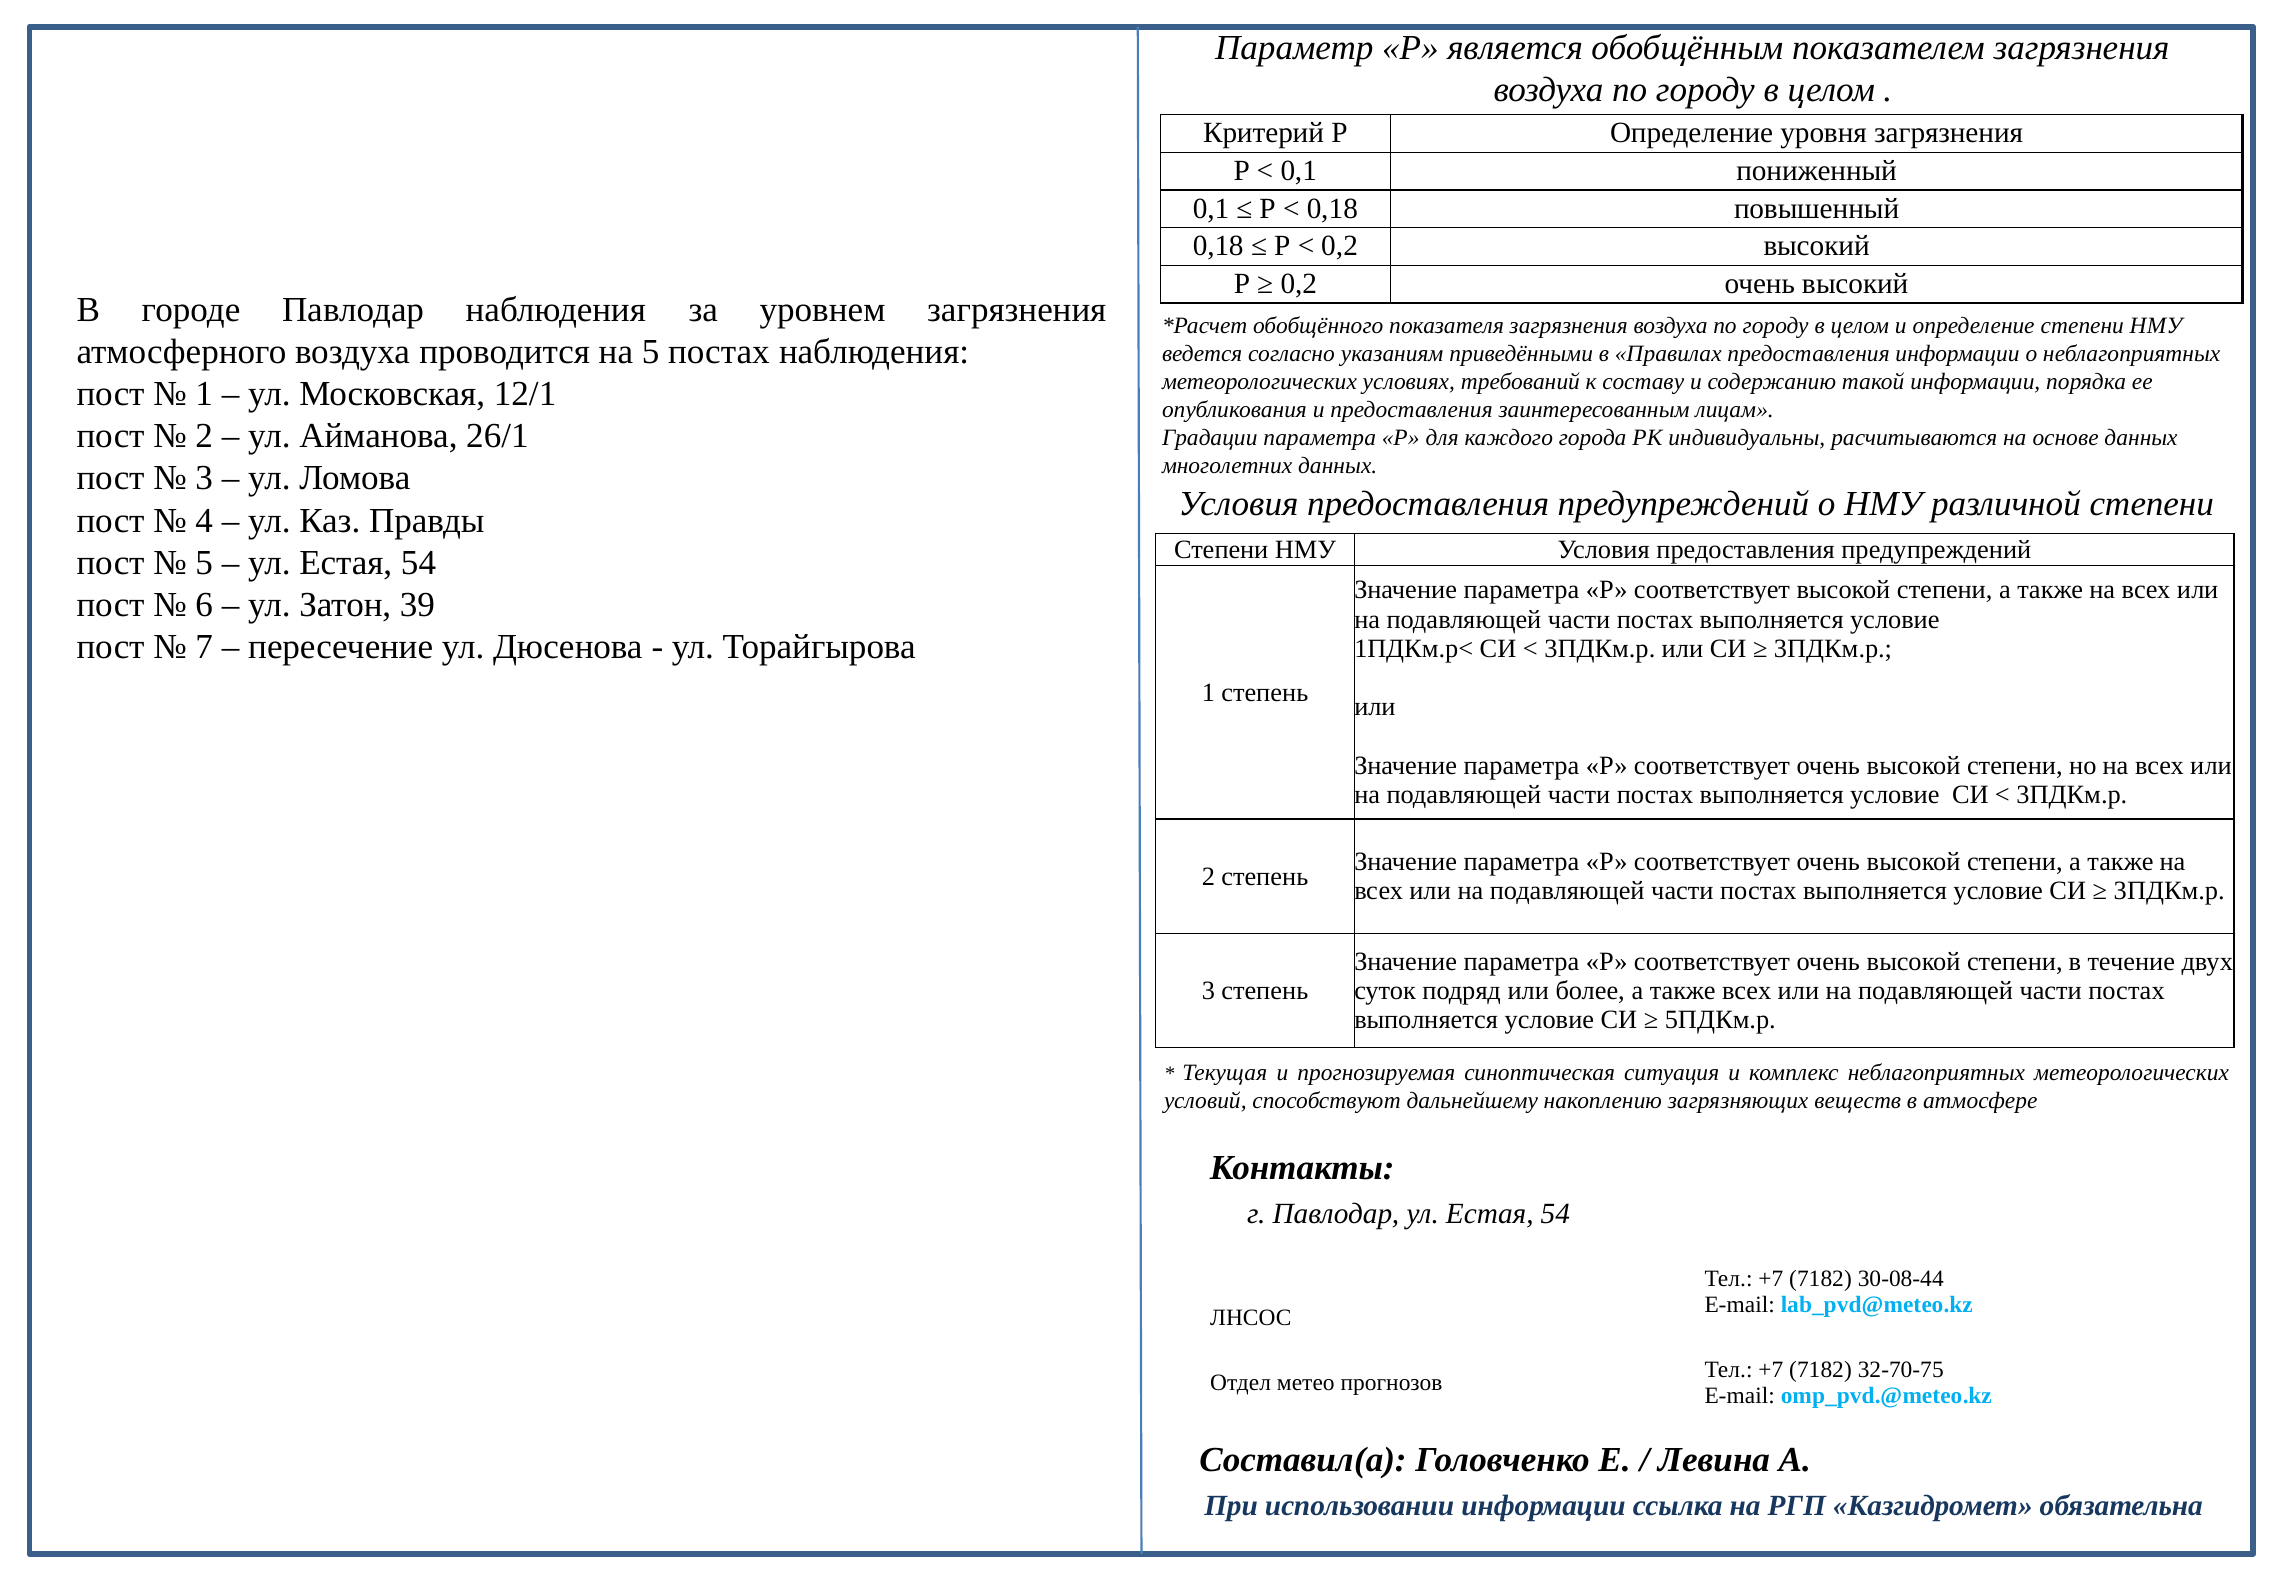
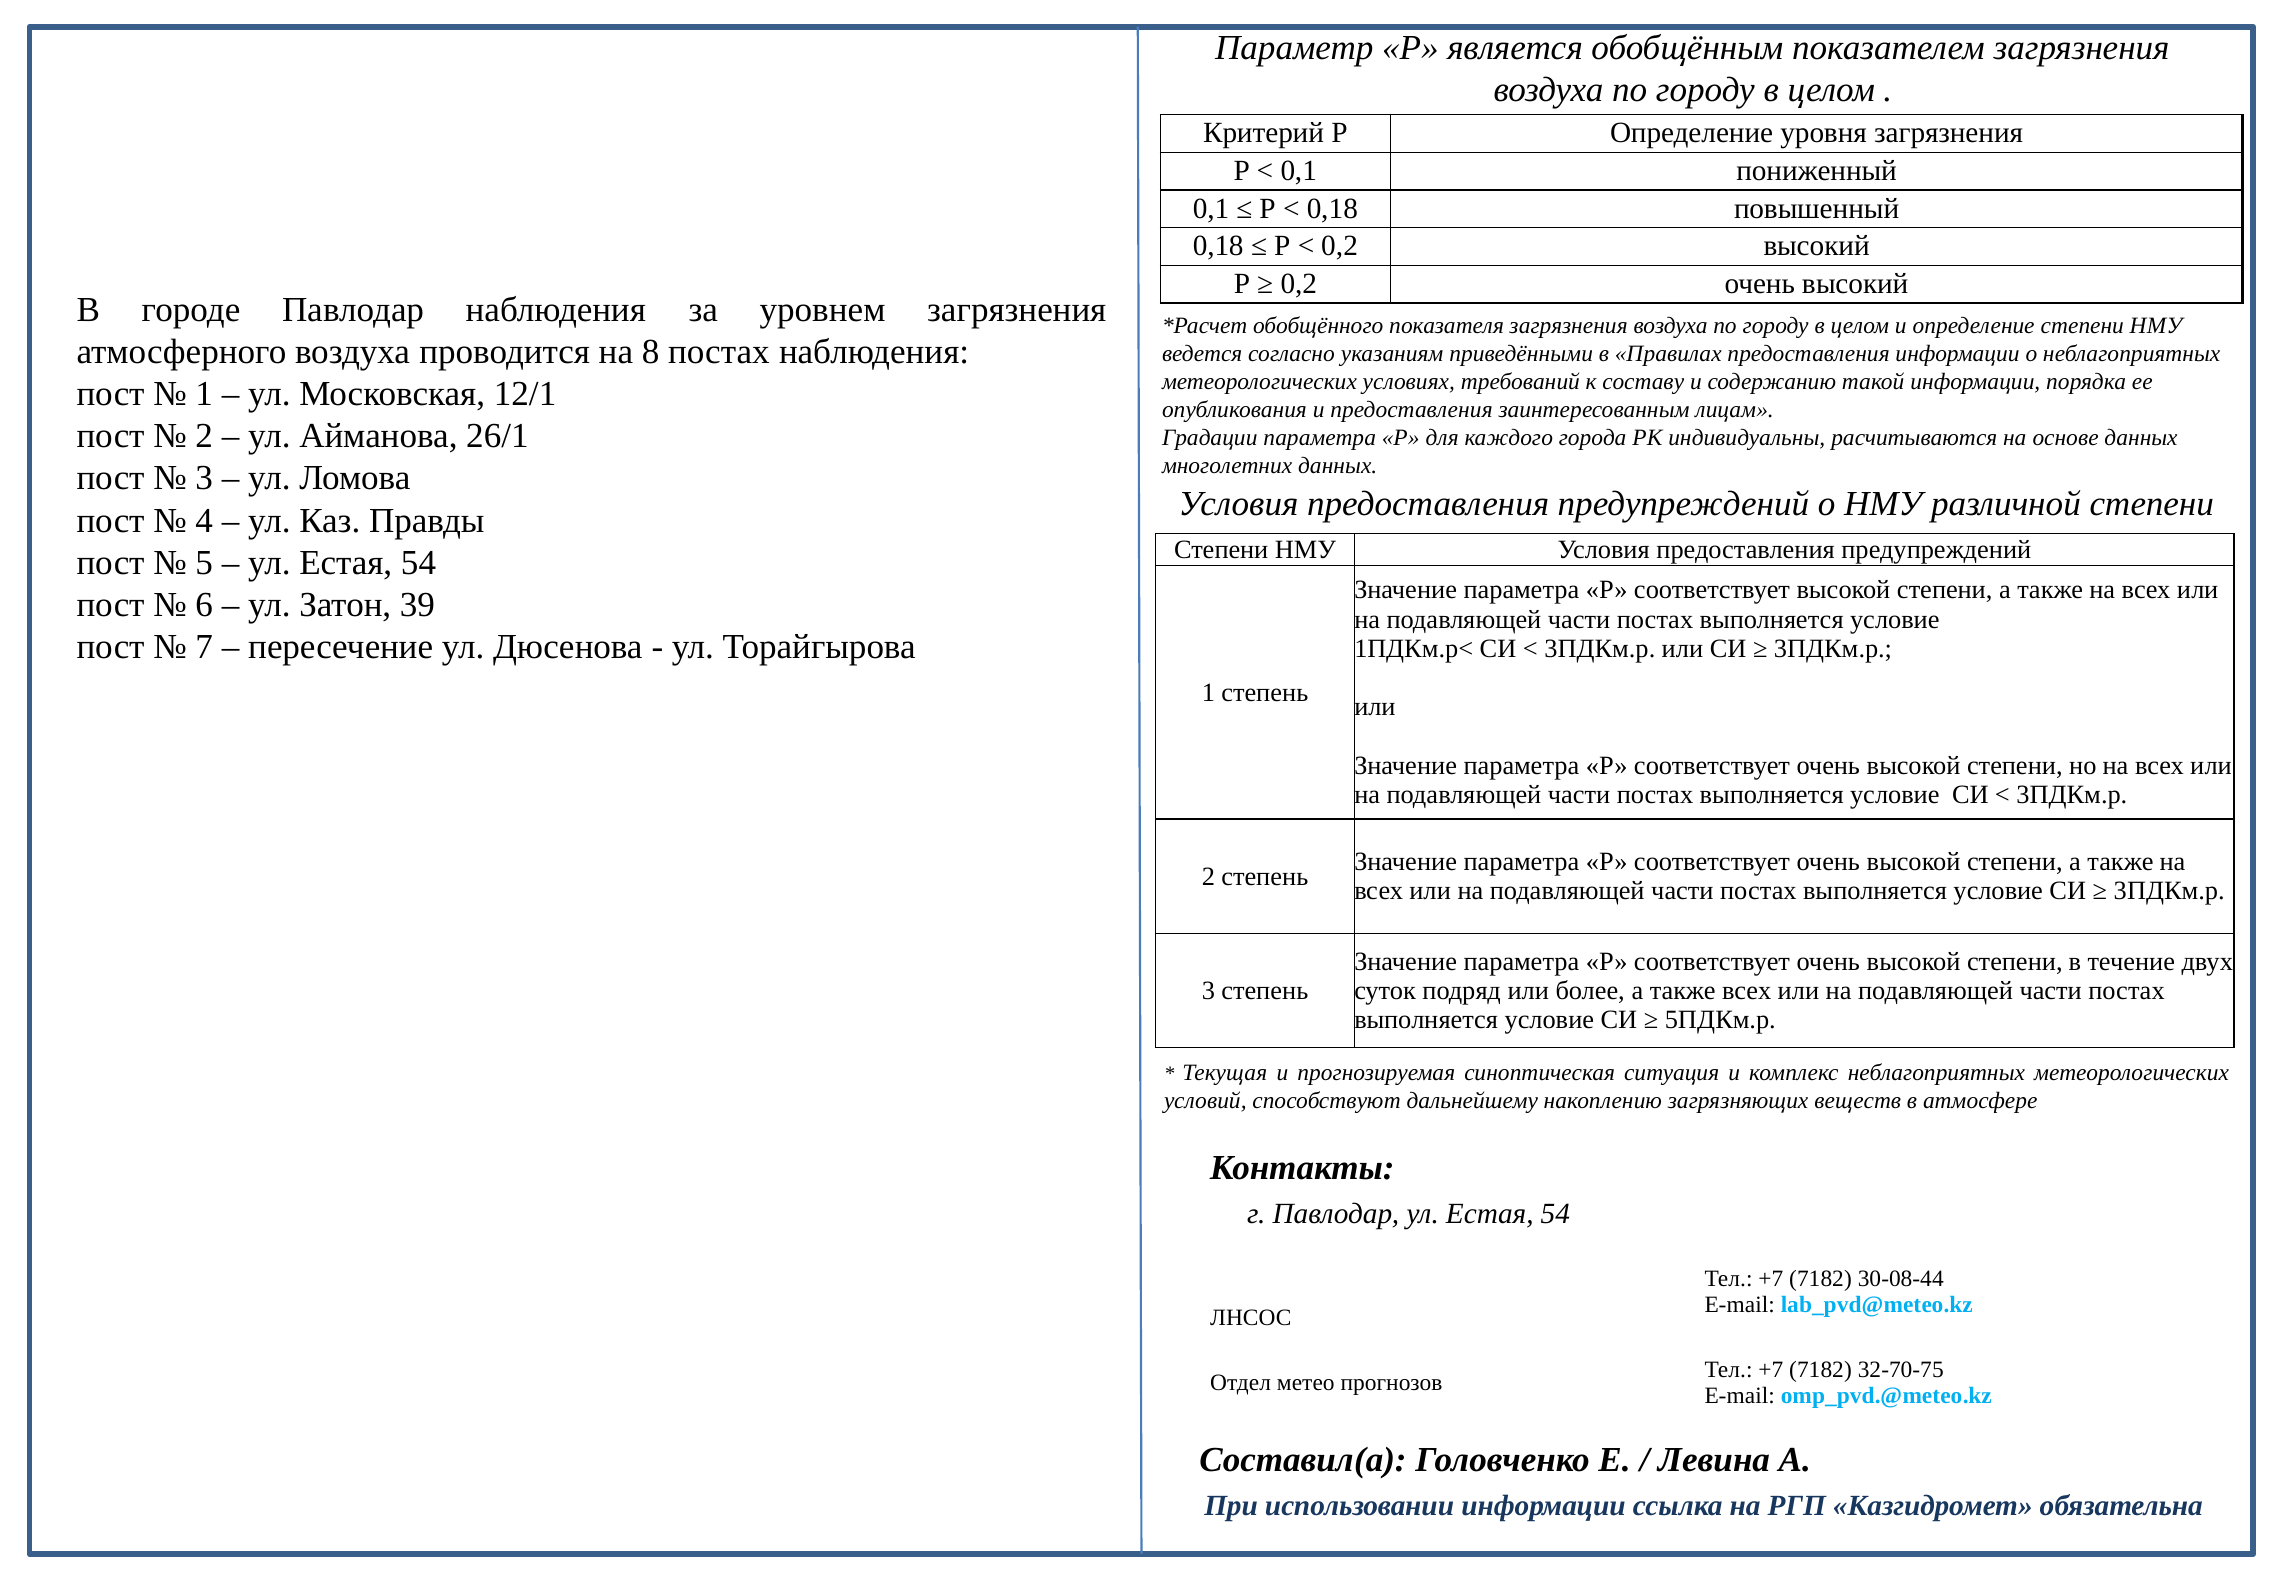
на 5: 5 -> 8 (651, 352)
